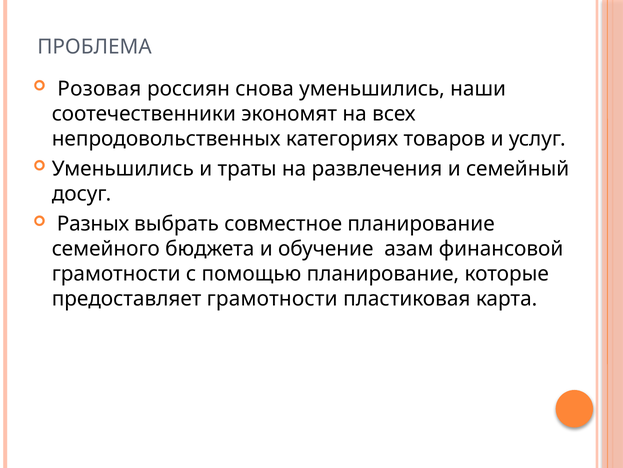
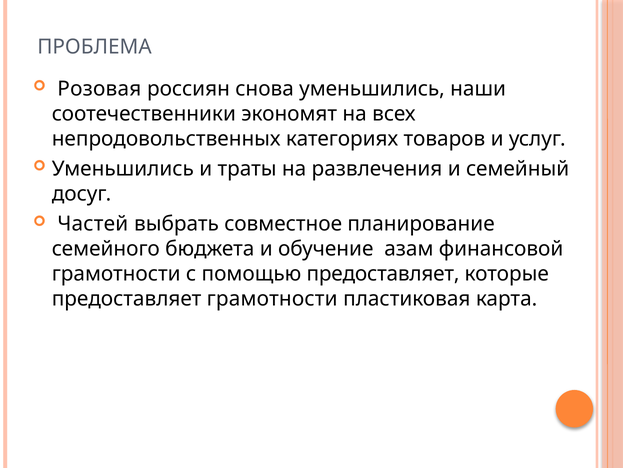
Разных: Разных -> Частей (93, 224)
помощью планирование: планирование -> предоставляет (383, 274)
